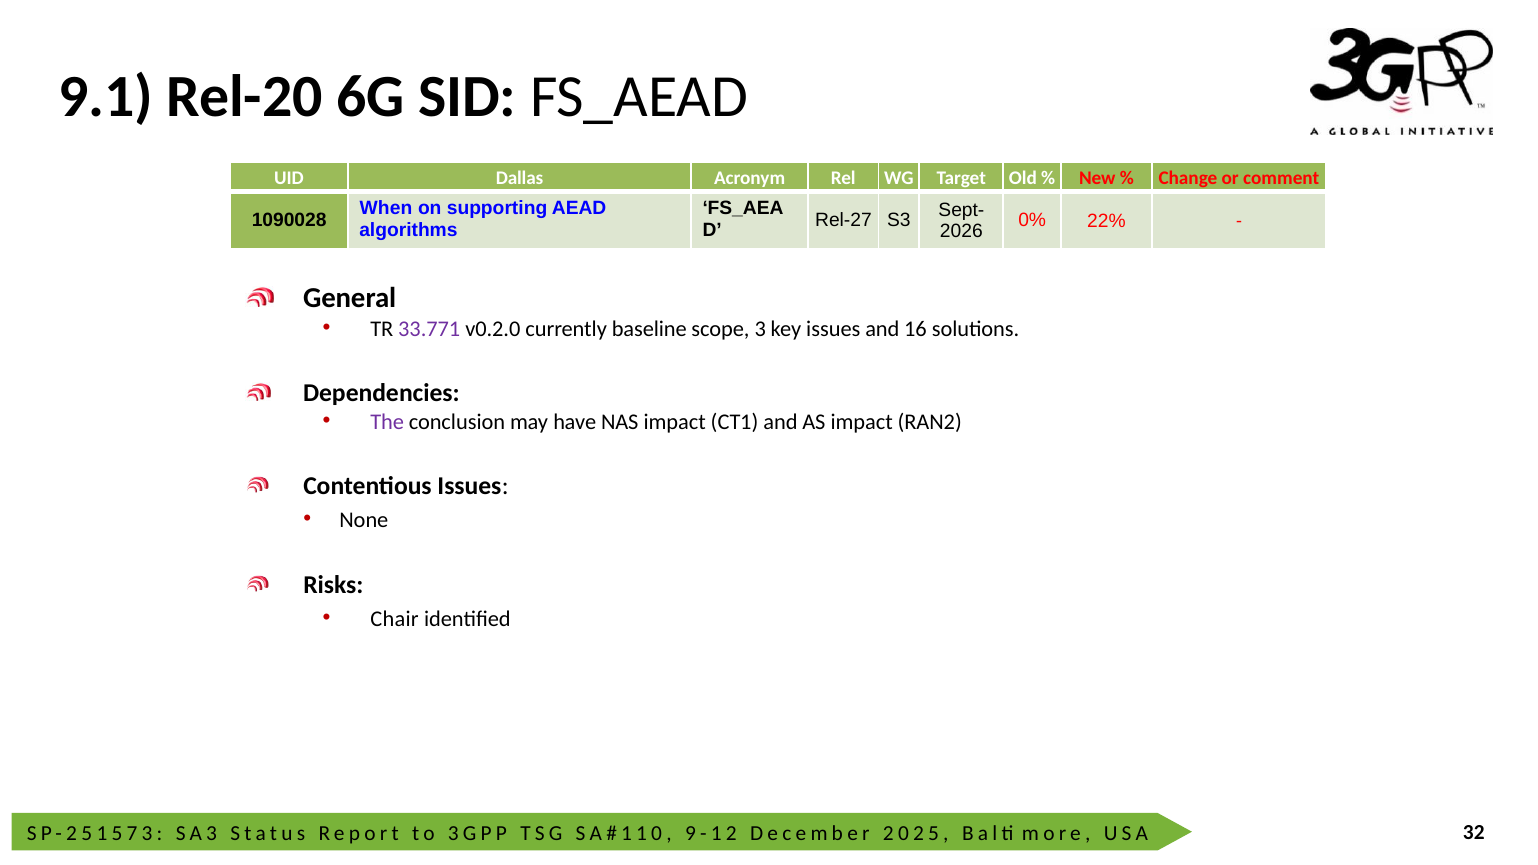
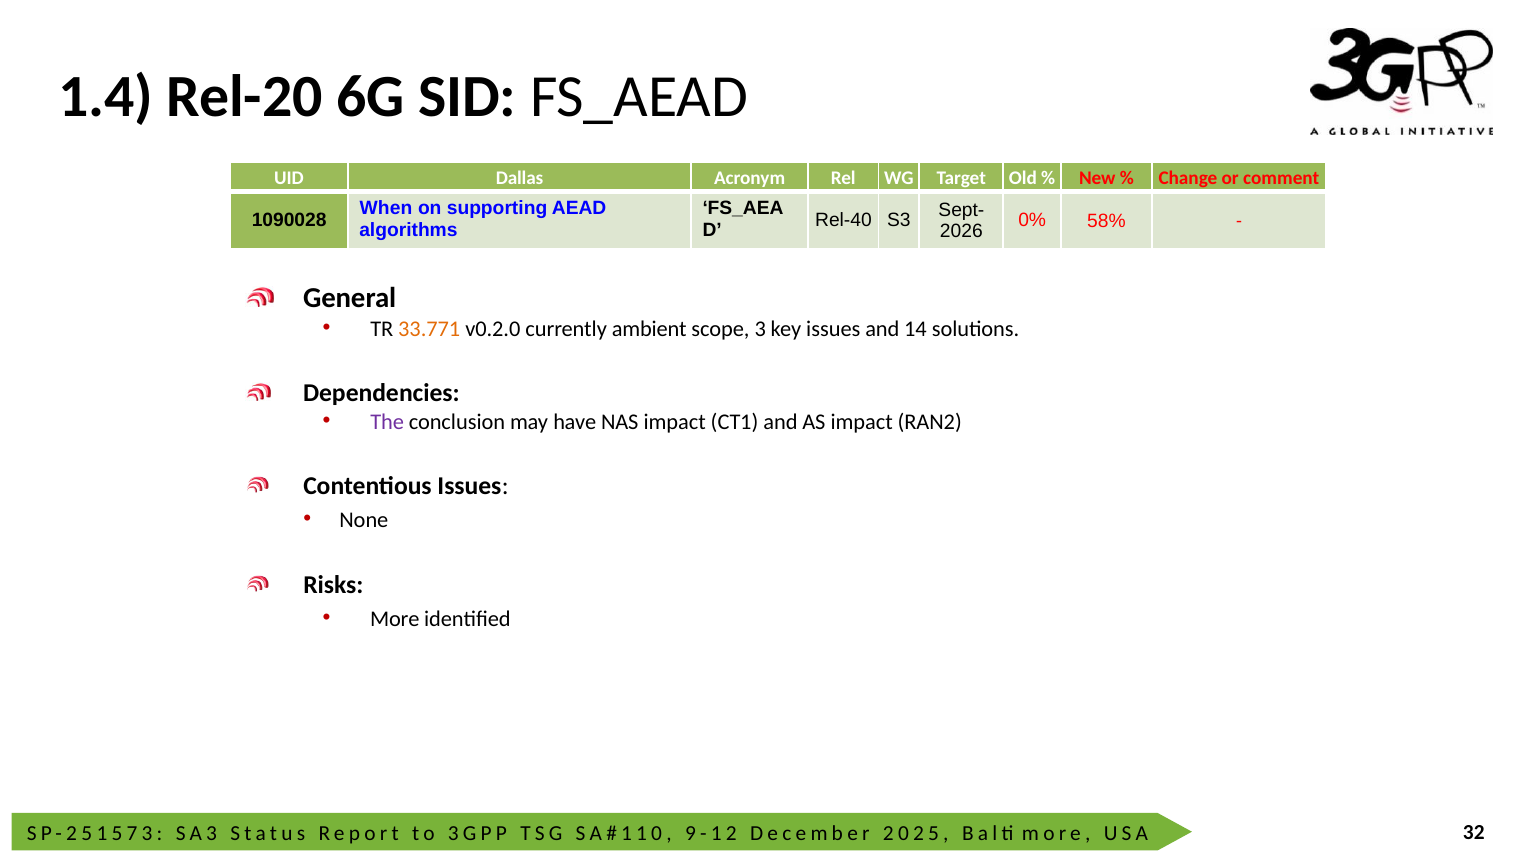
9.1: 9.1 -> 1.4 (106, 97)
22%: 22% -> 58% (1106, 221)
Rel-27: Rel-27 -> Rel-40 (843, 221)
33.771 colour: purple -> orange (429, 329)
baseline: baseline -> ambient (649, 329)
16: 16 -> 14 (915, 329)
Chair: Chair -> More (395, 619)
